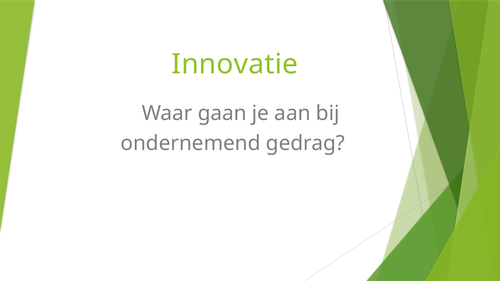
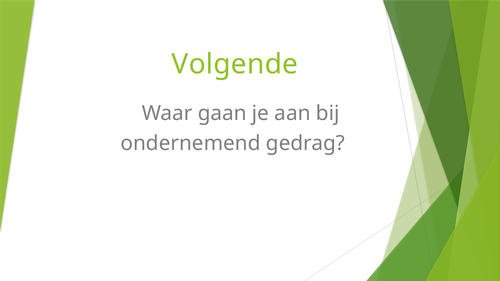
Innovatie: Innovatie -> Volgende (235, 64)
